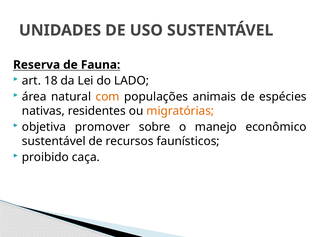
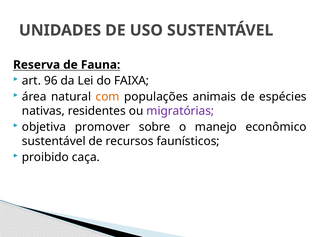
18: 18 -> 96 (51, 81)
LADO: LADO -> FAIXA (132, 81)
migratórias colour: orange -> purple (180, 111)
